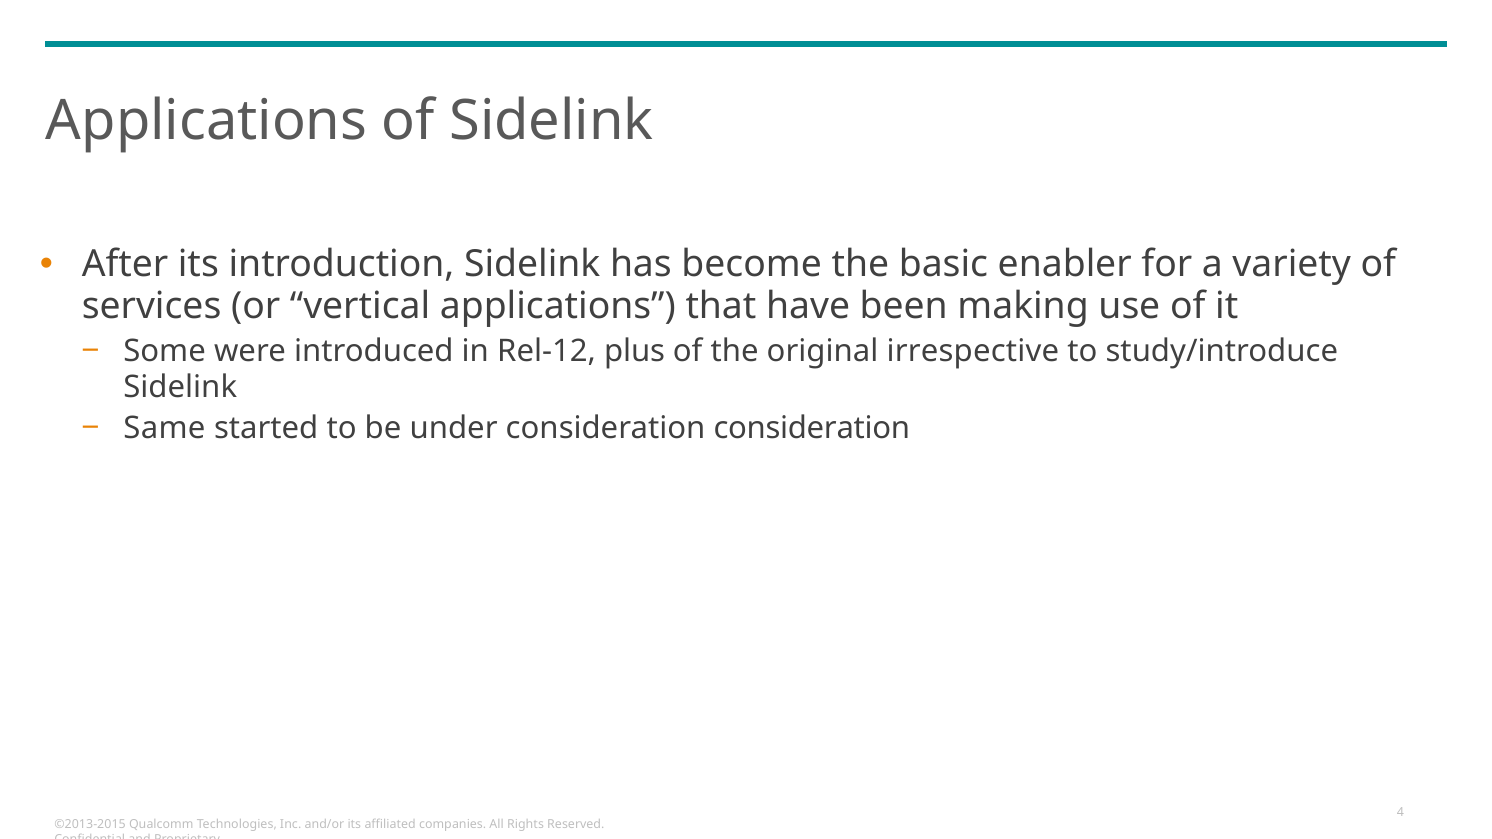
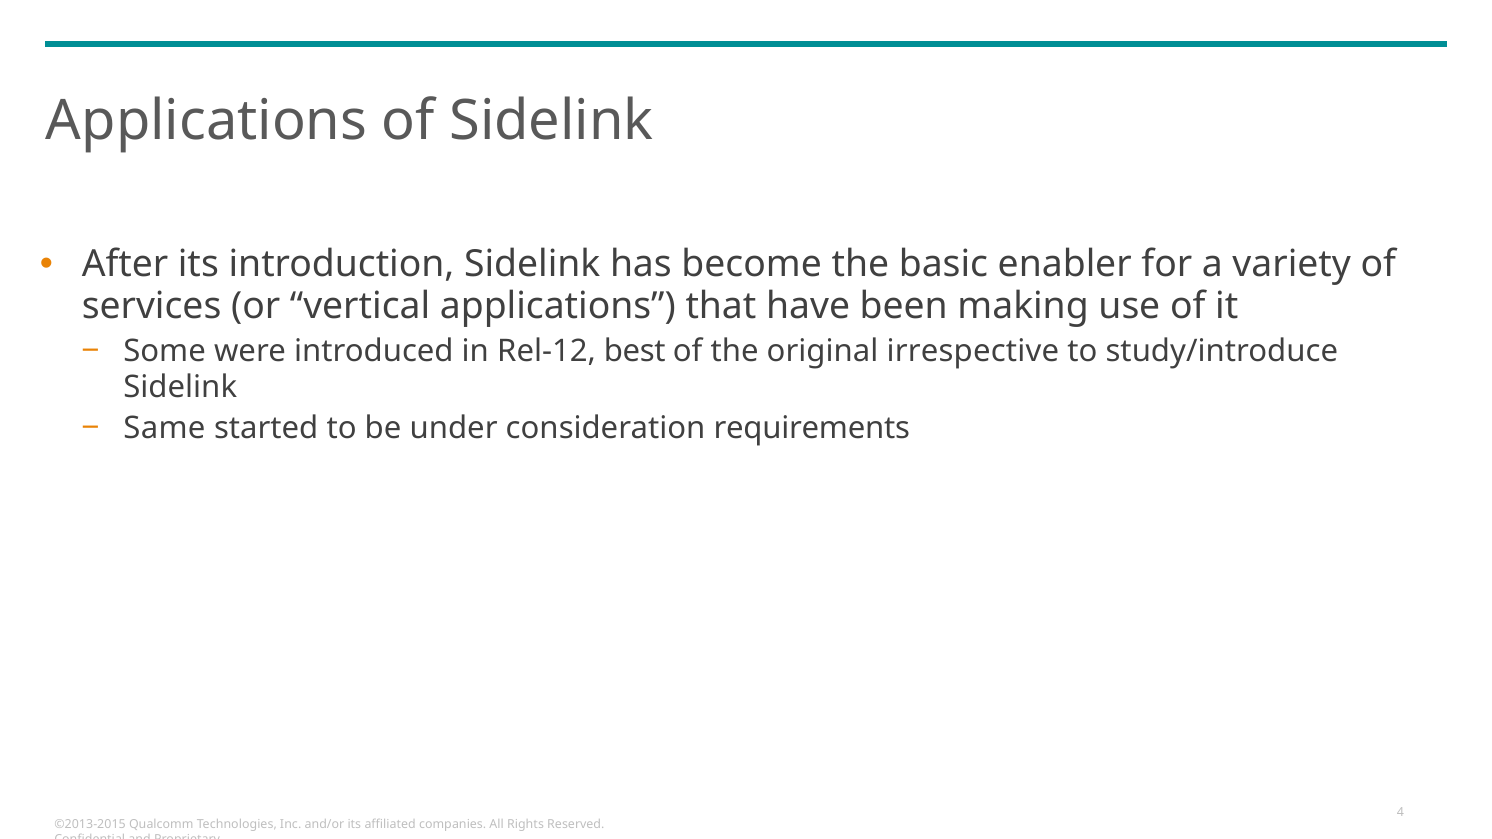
plus: plus -> best (635, 352)
consideration consideration: consideration -> requirements (812, 429)
